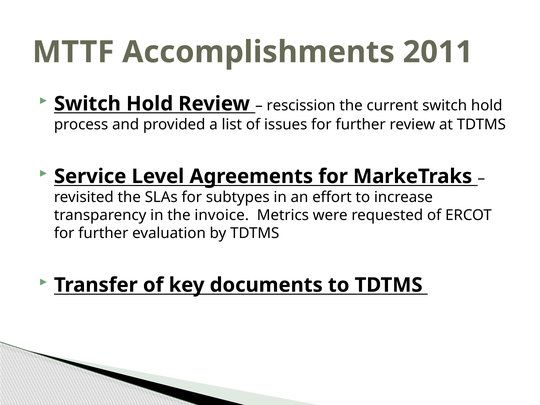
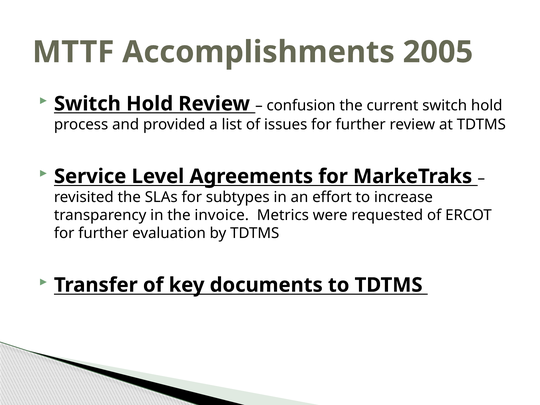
2011: 2011 -> 2005 (438, 52)
rescission: rescission -> confusion (301, 105)
